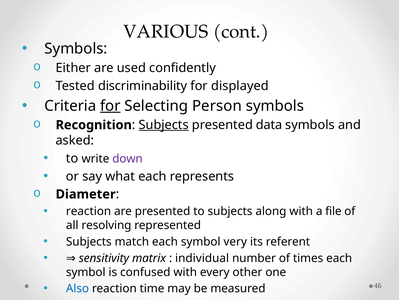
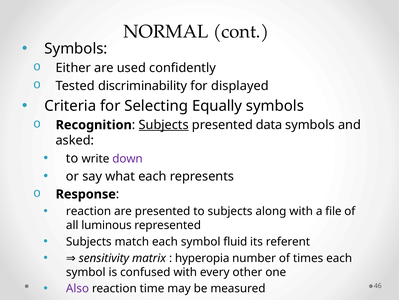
VARIOUS: VARIOUS -> NORMAL (166, 32)
for underline: present -> none (110, 106)
Person: Person -> Equally (217, 106)
Diameter: Diameter -> Response (86, 194)
resolving: resolving -> luminous (106, 225)
very: very -> fluid (235, 241)
individual: individual -> hyperopia (202, 258)
Also colour: blue -> purple (77, 288)
